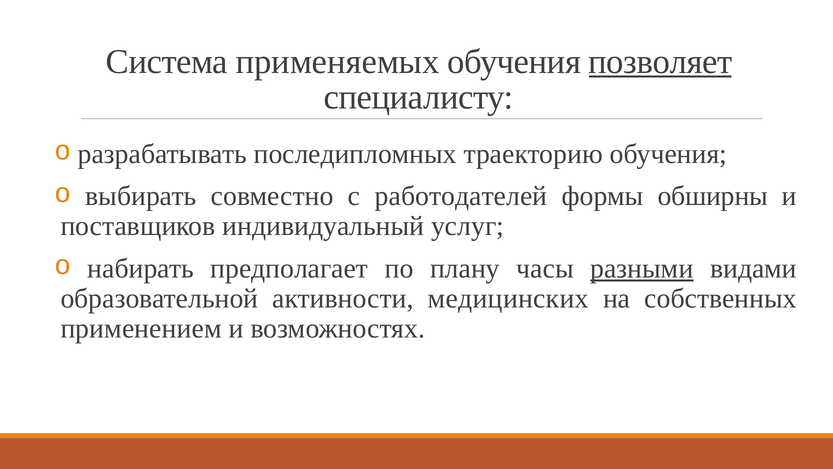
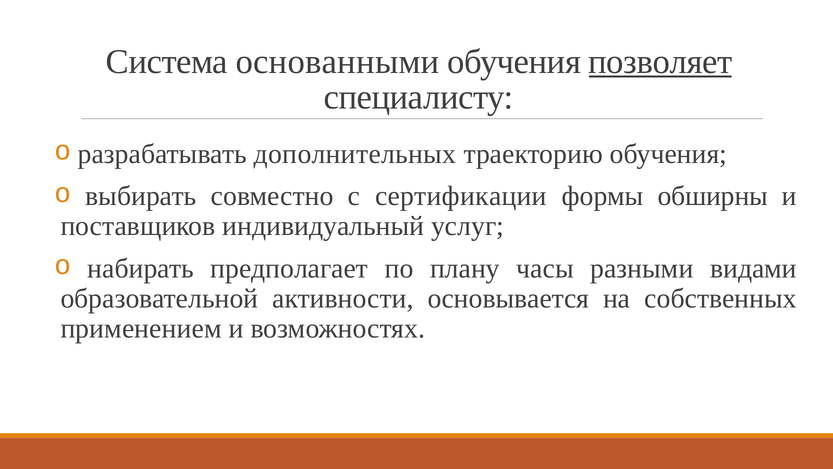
применяемых: применяемых -> основанными (337, 62)
последипломных: последипломных -> дополнительных (355, 154)
работодателей: работодателей -> сертификации (461, 196)
разными underline: present -> none (642, 268)
медицинских: медицинских -> основывается (508, 298)
